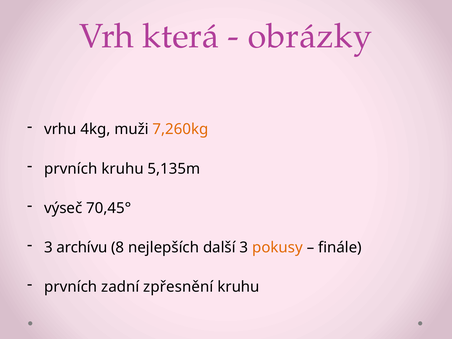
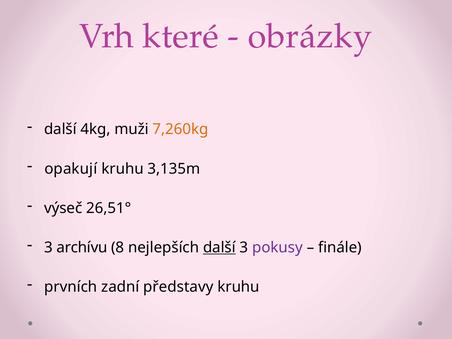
která: která -> které (181, 36)
vrhu: vrhu -> další (60, 129)
prvních: prvních -> opakují (71, 169)
5,135m: 5,135m -> 3,135m (174, 169)
70,45°: 70,45° -> 26,51° (109, 208)
další underline: none -> present (219, 248)
pokusy colour: orange -> purple (277, 248)
zpřesnění: zpřesnění -> představy (178, 287)
